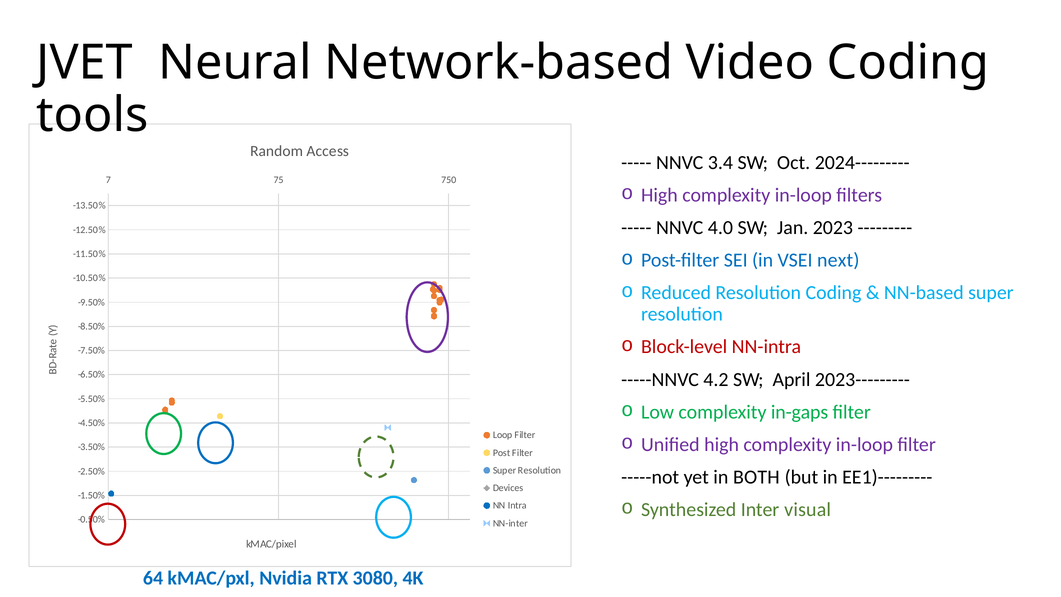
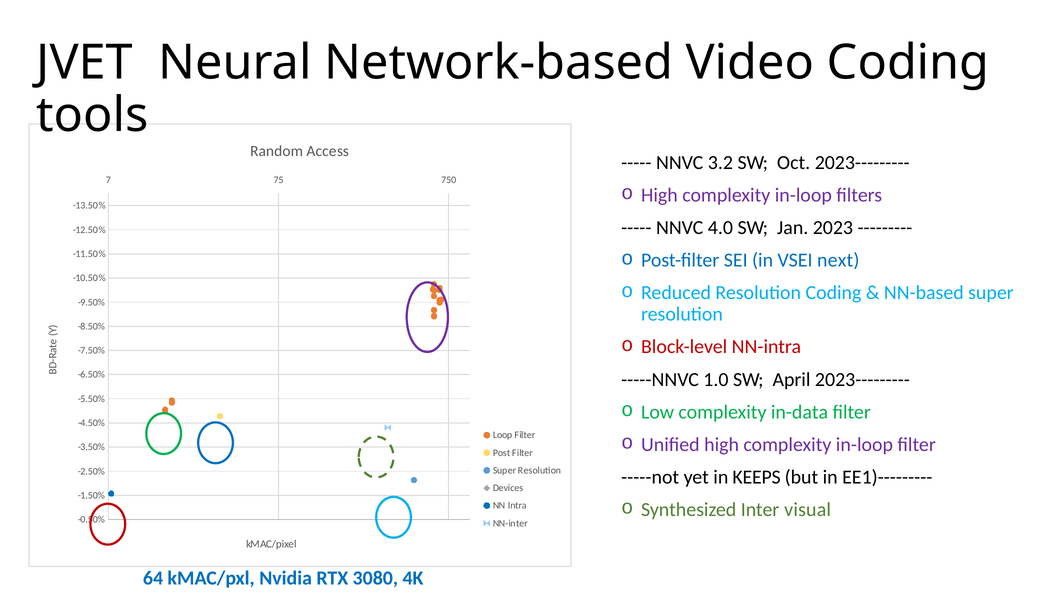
3.4: 3.4 -> 3.2 (720, 163)
Oct 2024---------: 2024--------- -> 2023--------- (862, 163)
4.2: 4.2 -> 1.0 (716, 379)
in-gaps: in-gaps -> in-data (799, 412)
BOTH: BOTH -> KEEPS (757, 477)
